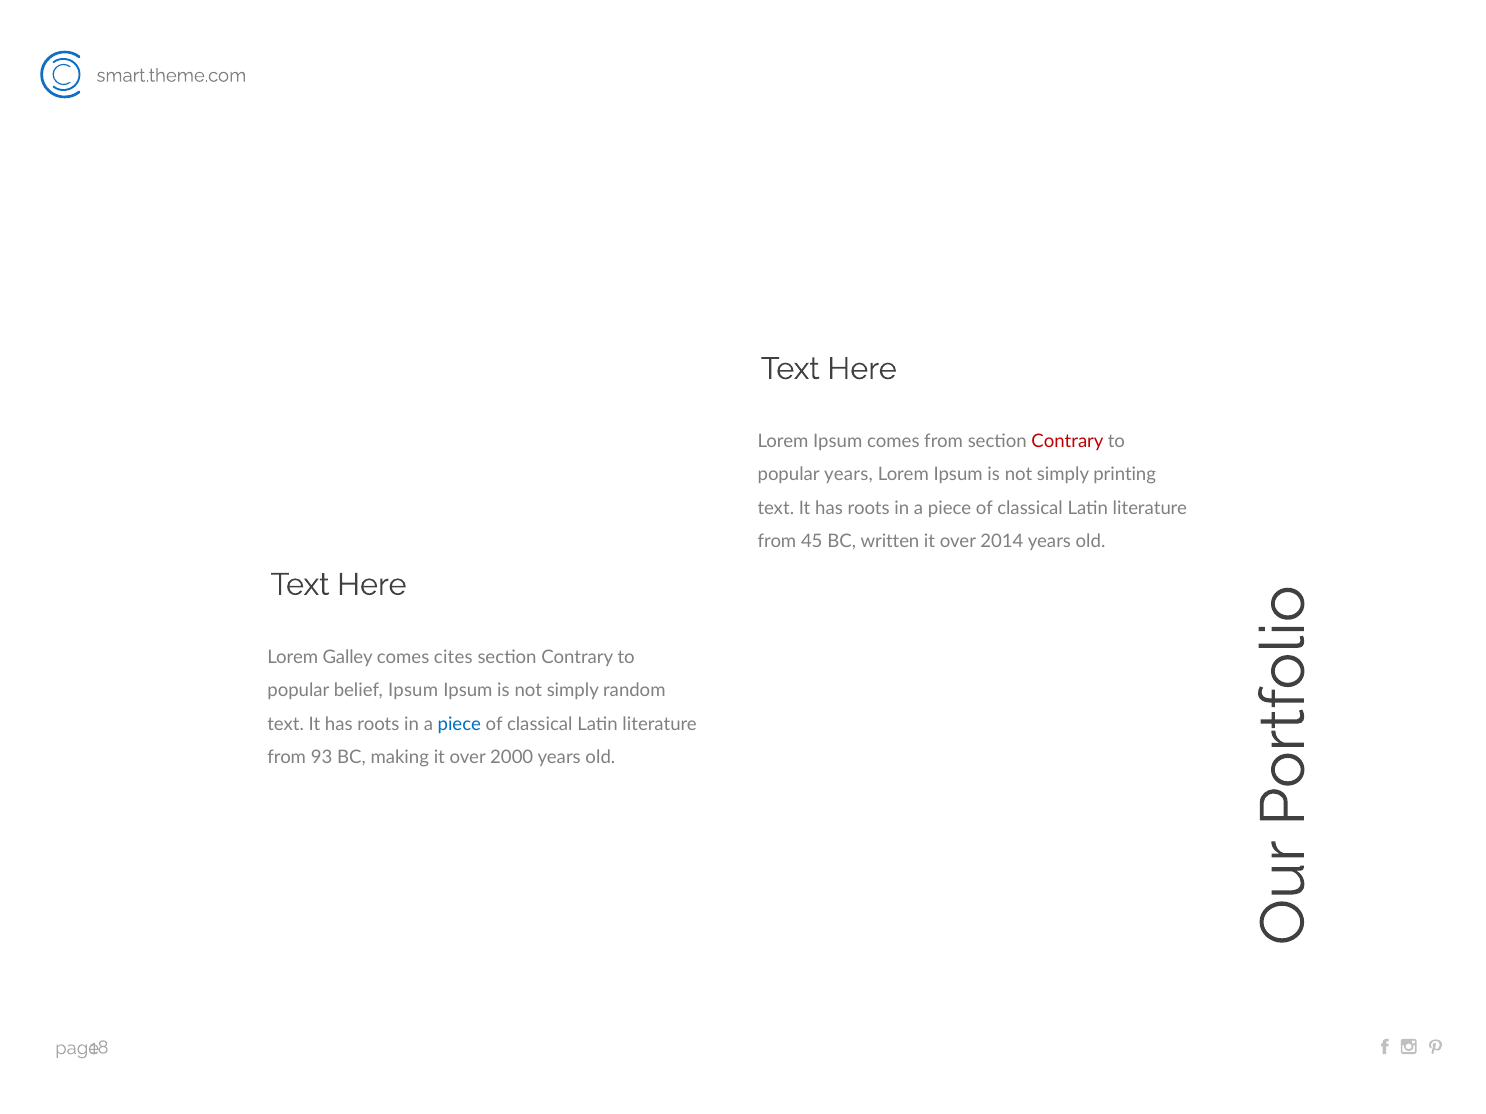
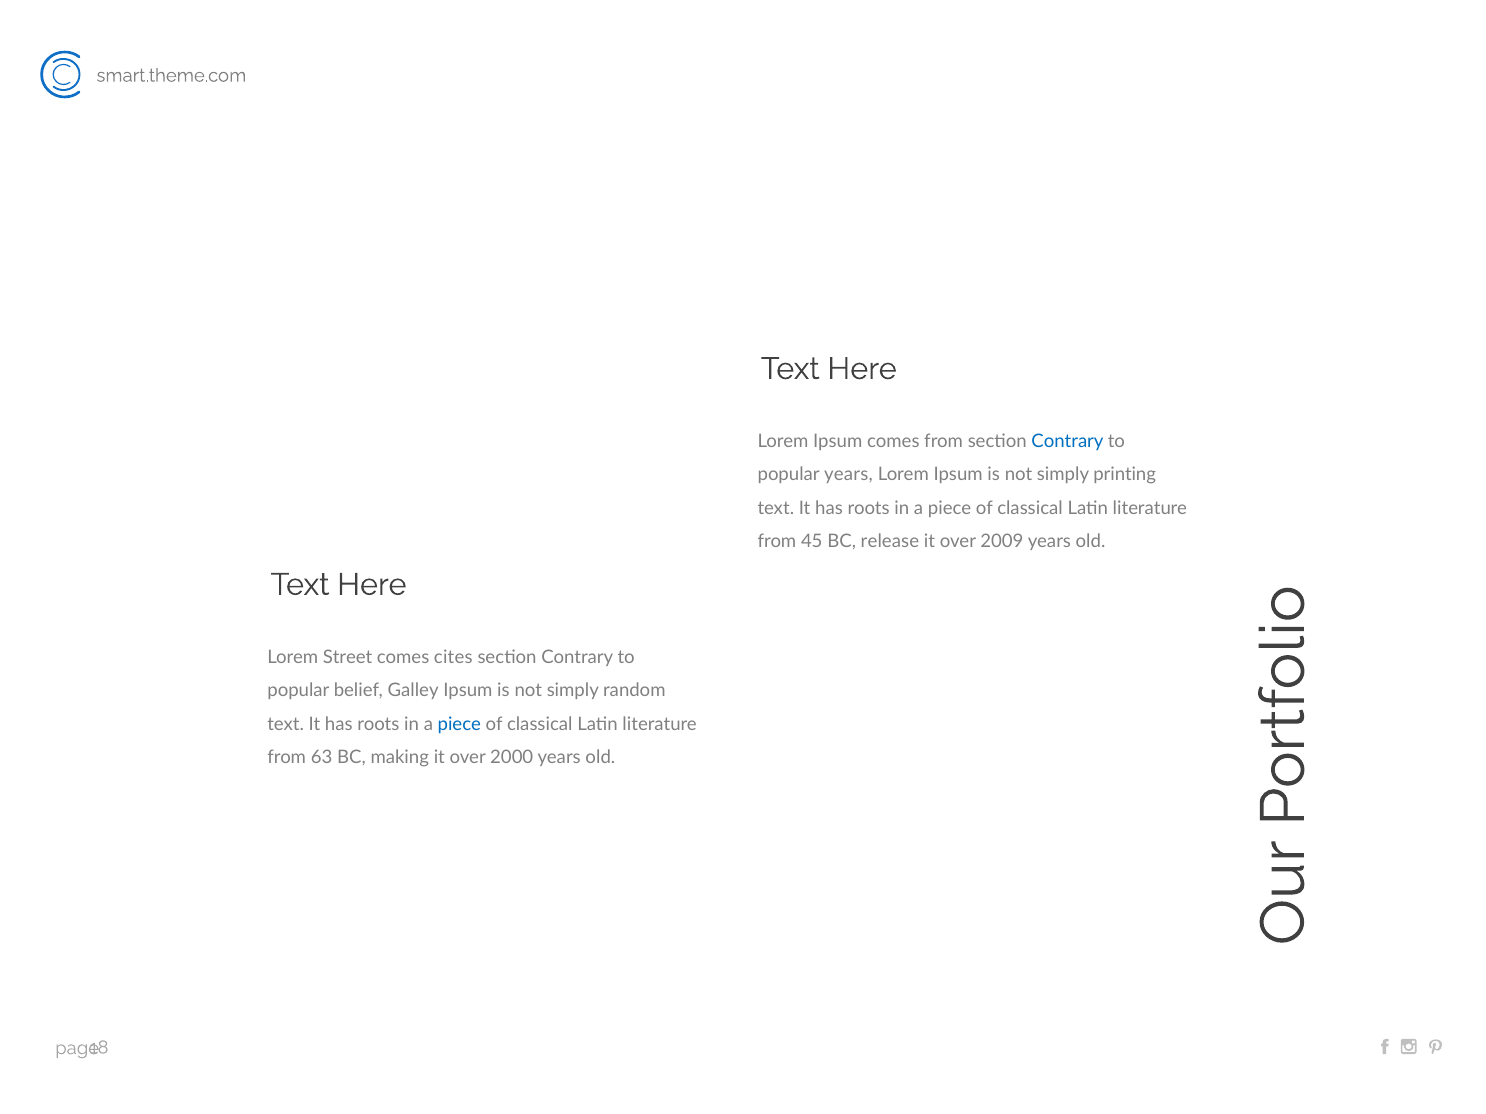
Contrary colour: red -> blue (1067, 441)
written: written -> release (890, 542)
2014: 2014 -> 2009 (1002, 542)
Galley: Galley -> Street (348, 657)
belief Ipsum: Ipsum -> Galley (413, 691)
93: 93 -> 63 (322, 758)
